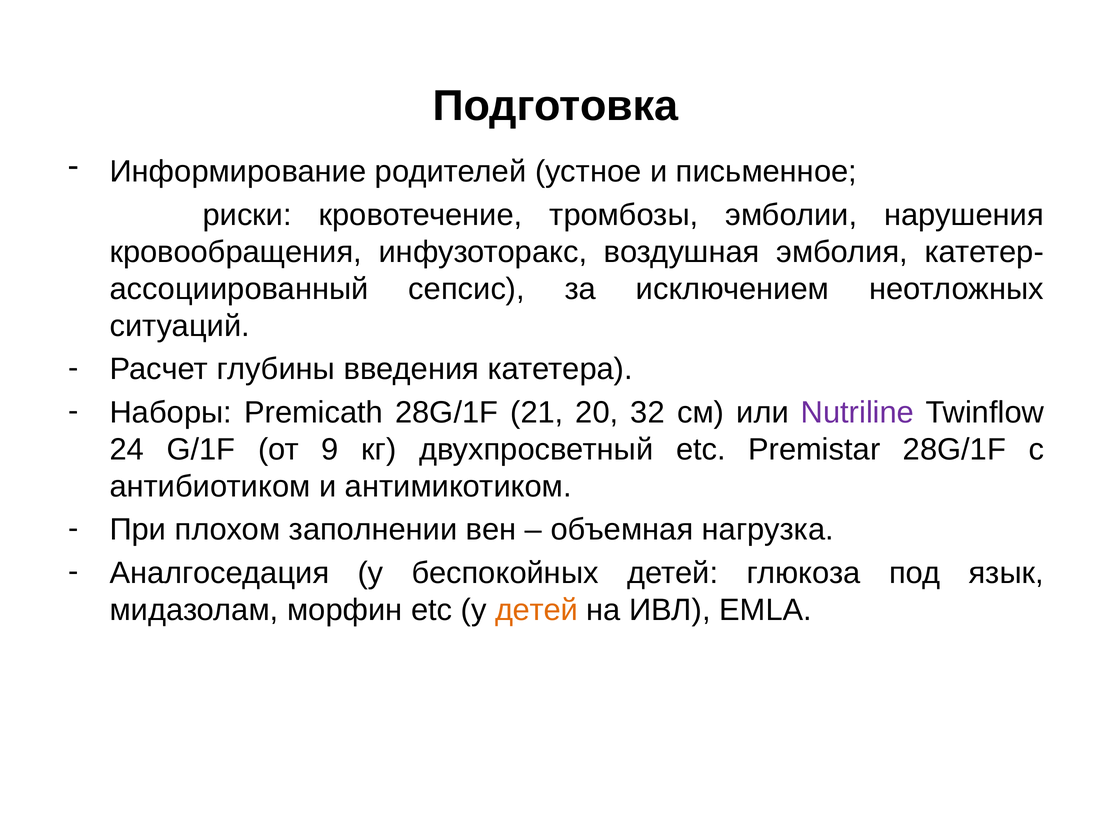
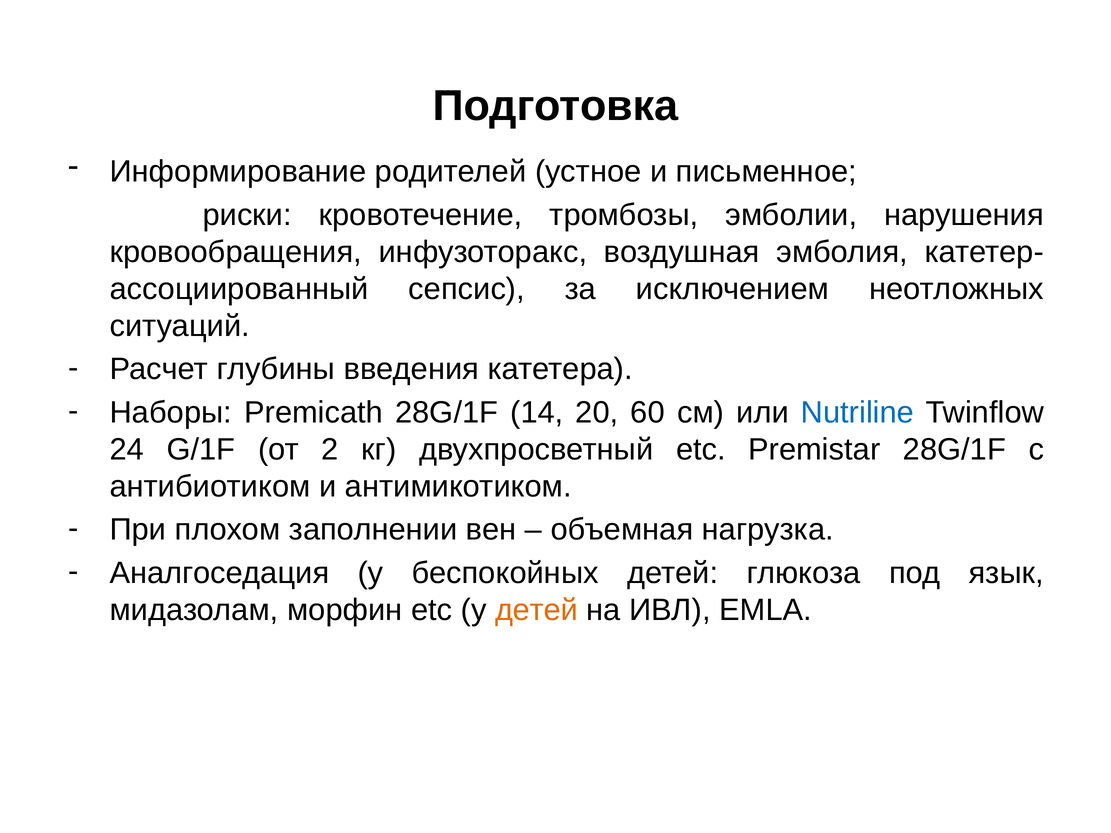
21: 21 -> 14 (537, 412)
32: 32 -> 60 (648, 412)
Nutriline colour: purple -> blue (858, 412)
9: 9 -> 2 (330, 450)
